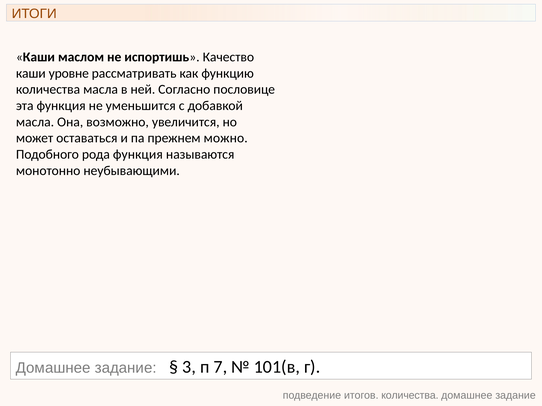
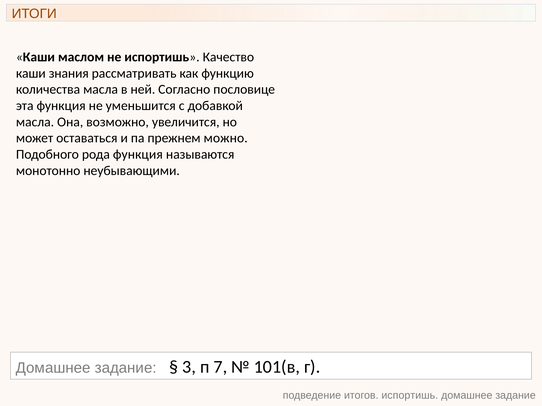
уровне: уровне -> знания (69, 73)
итогов количества: количества -> испортишь (410, 396)
